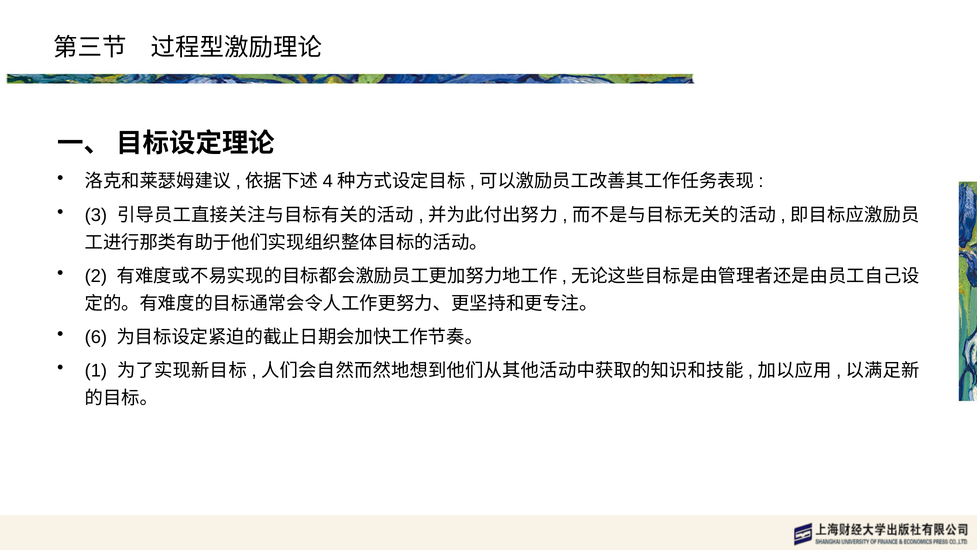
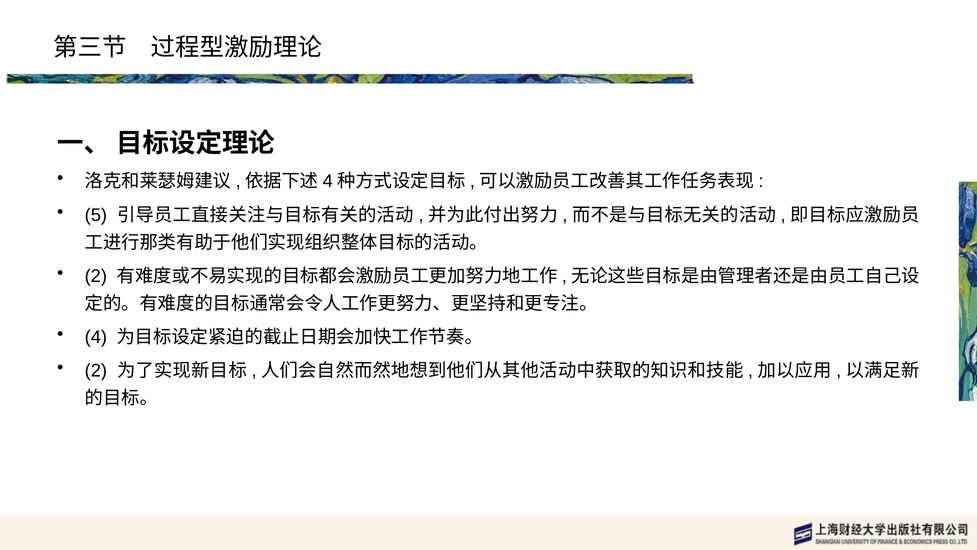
3: 3 -> 5 (96, 215)
6: 6 -> 4 (96, 337)
1: 1 -> 2 (96, 371)
